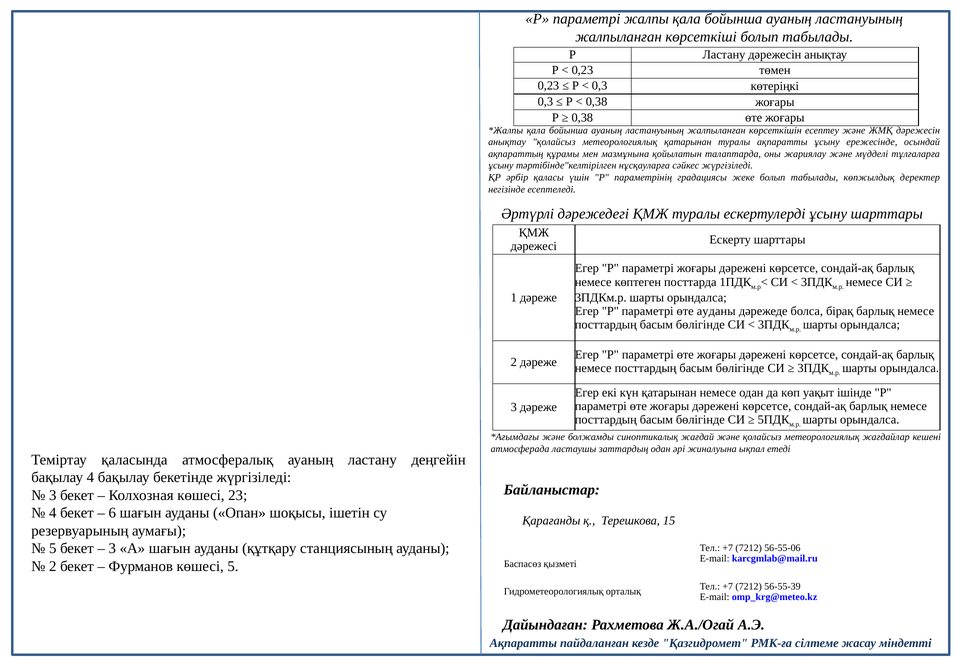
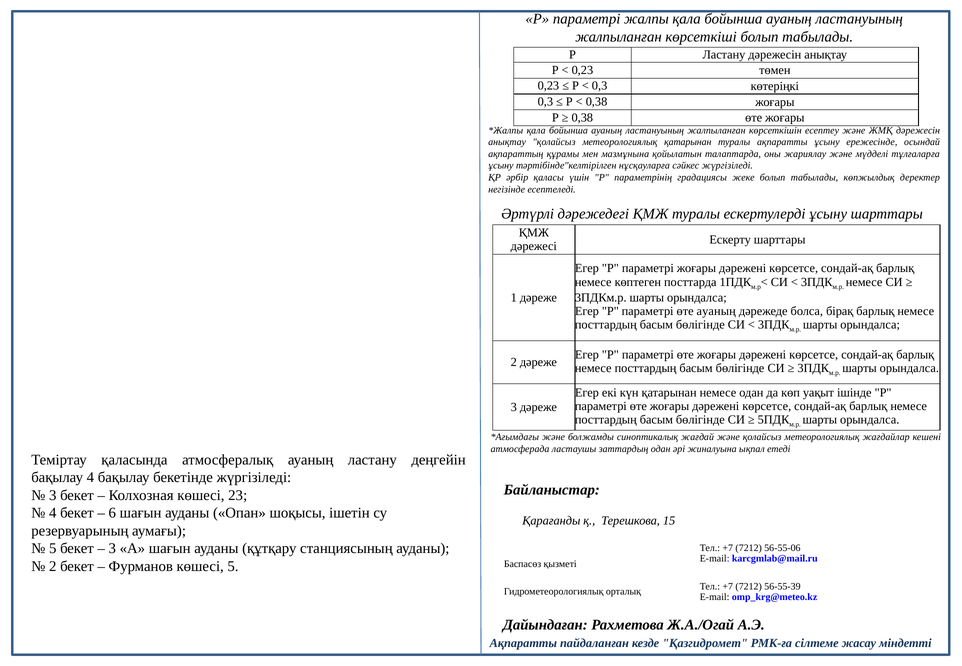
өте ауданы: ауданы -> ауаның (716, 311)
